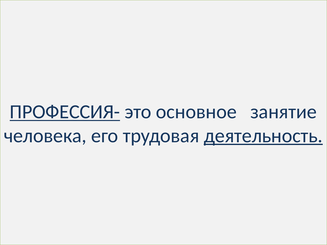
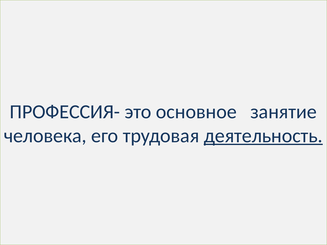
ПРОФЕССИЯ- underline: present -> none (65, 112)
